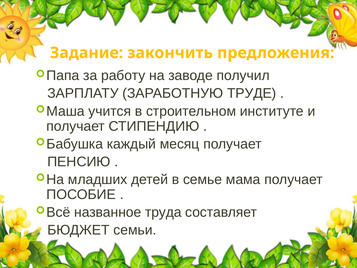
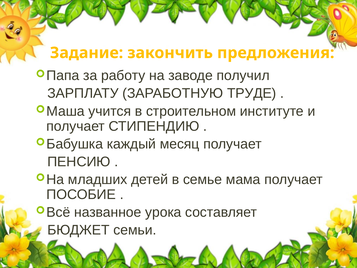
труда: труда -> урока (163, 212)
